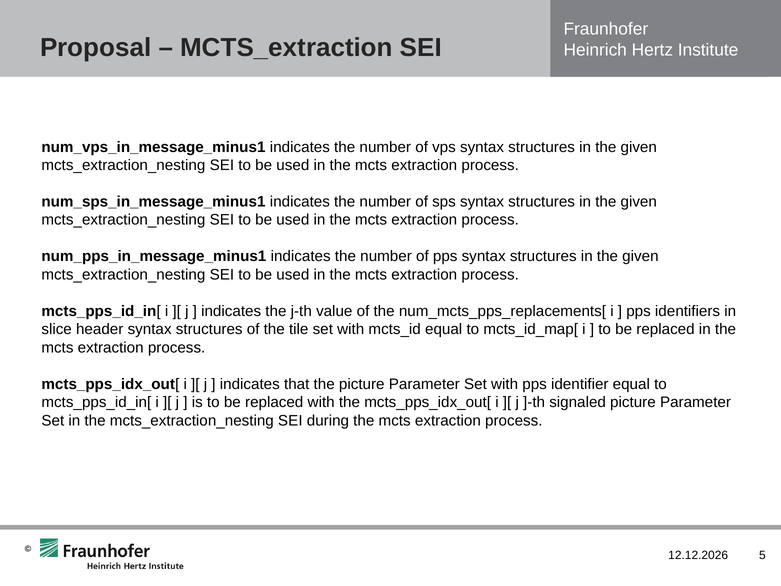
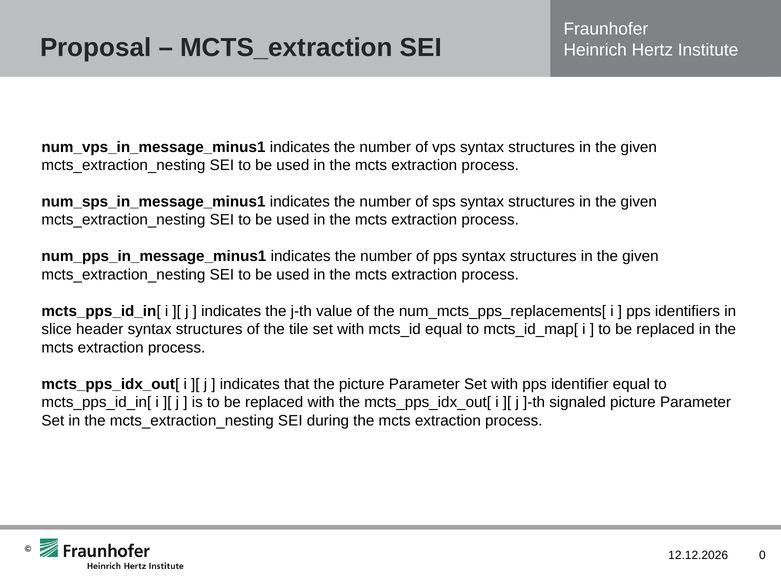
5: 5 -> 0 (762, 555)
